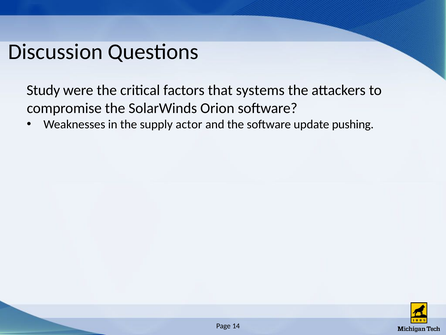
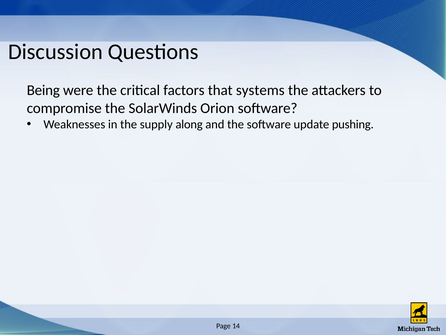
Study: Study -> Being (43, 90)
actor: actor -> along (189, 124)
